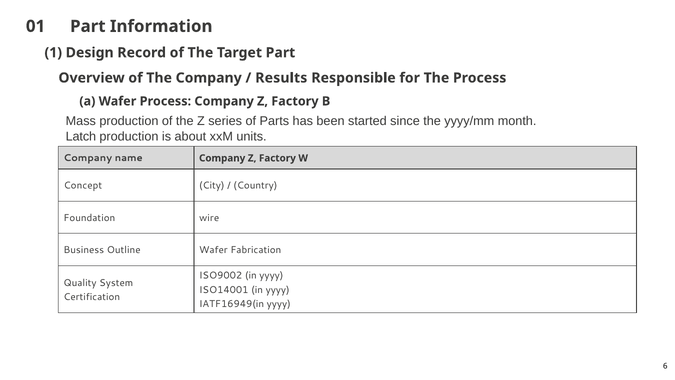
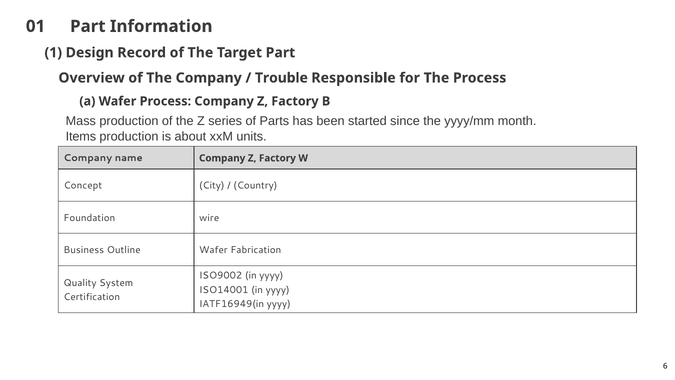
Results: Results -> Trouble (281, 78)
Latch: Latch -> Items (81, 136)
